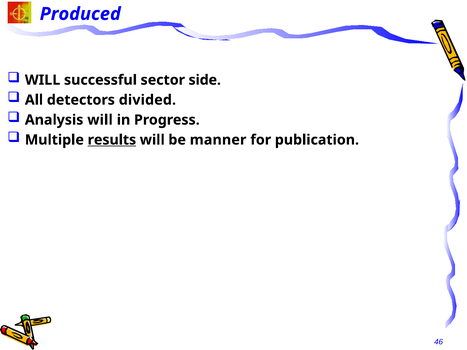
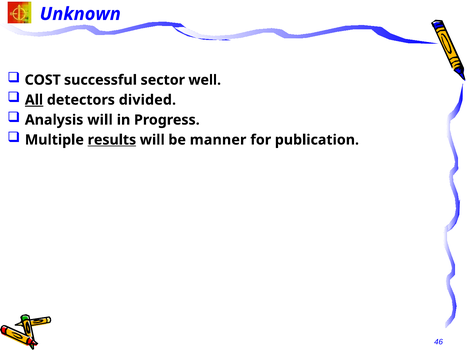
Produced: Produced -> Unknown (80, 14)
WILL: WILL -> COST (43, 80)
side: side -> well (205, 80)
All underline: none -> present (34, 100)
